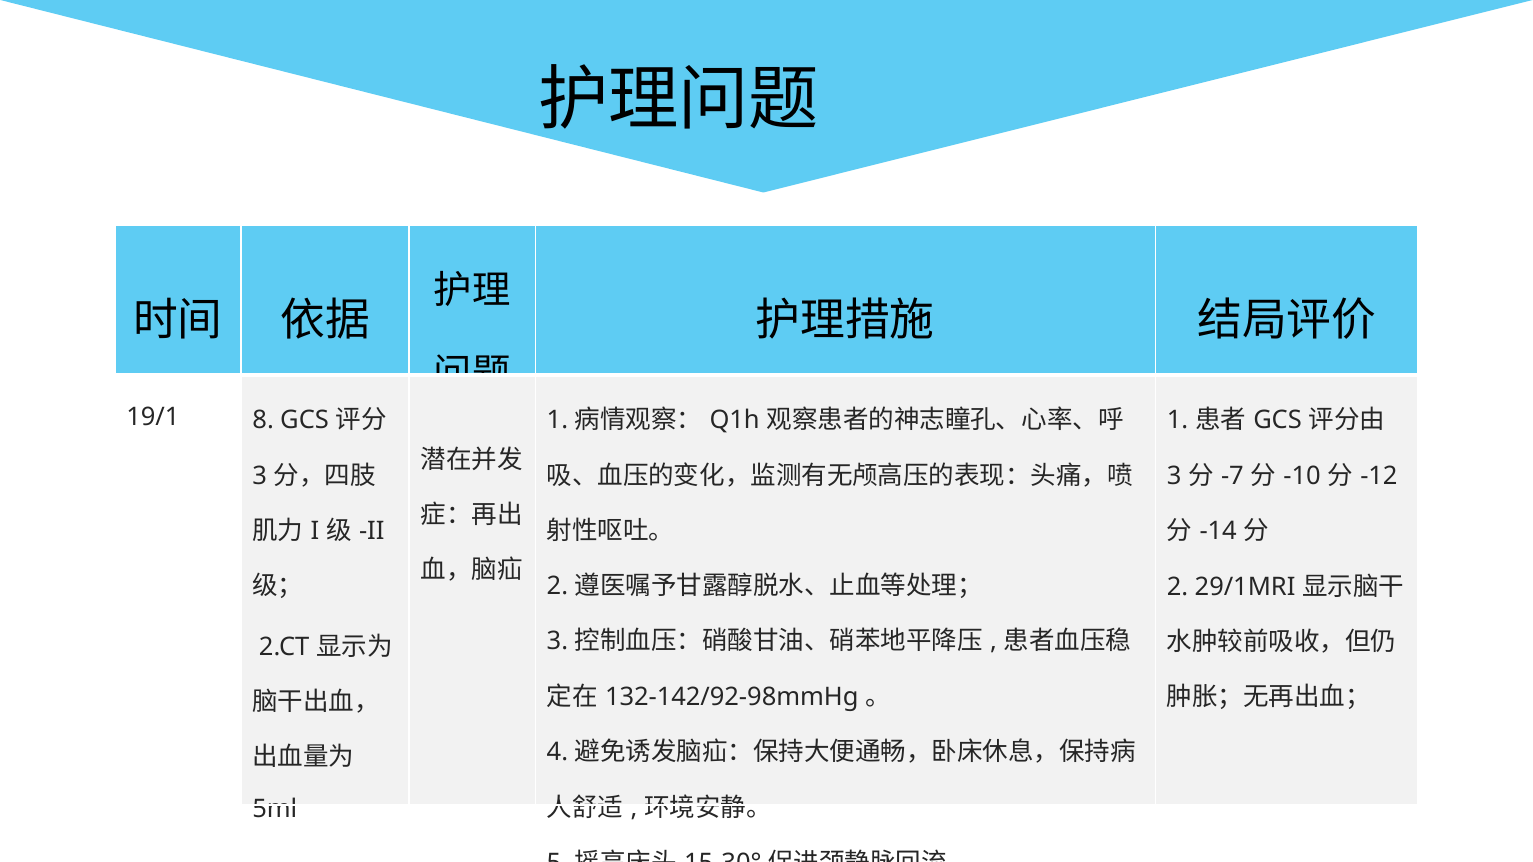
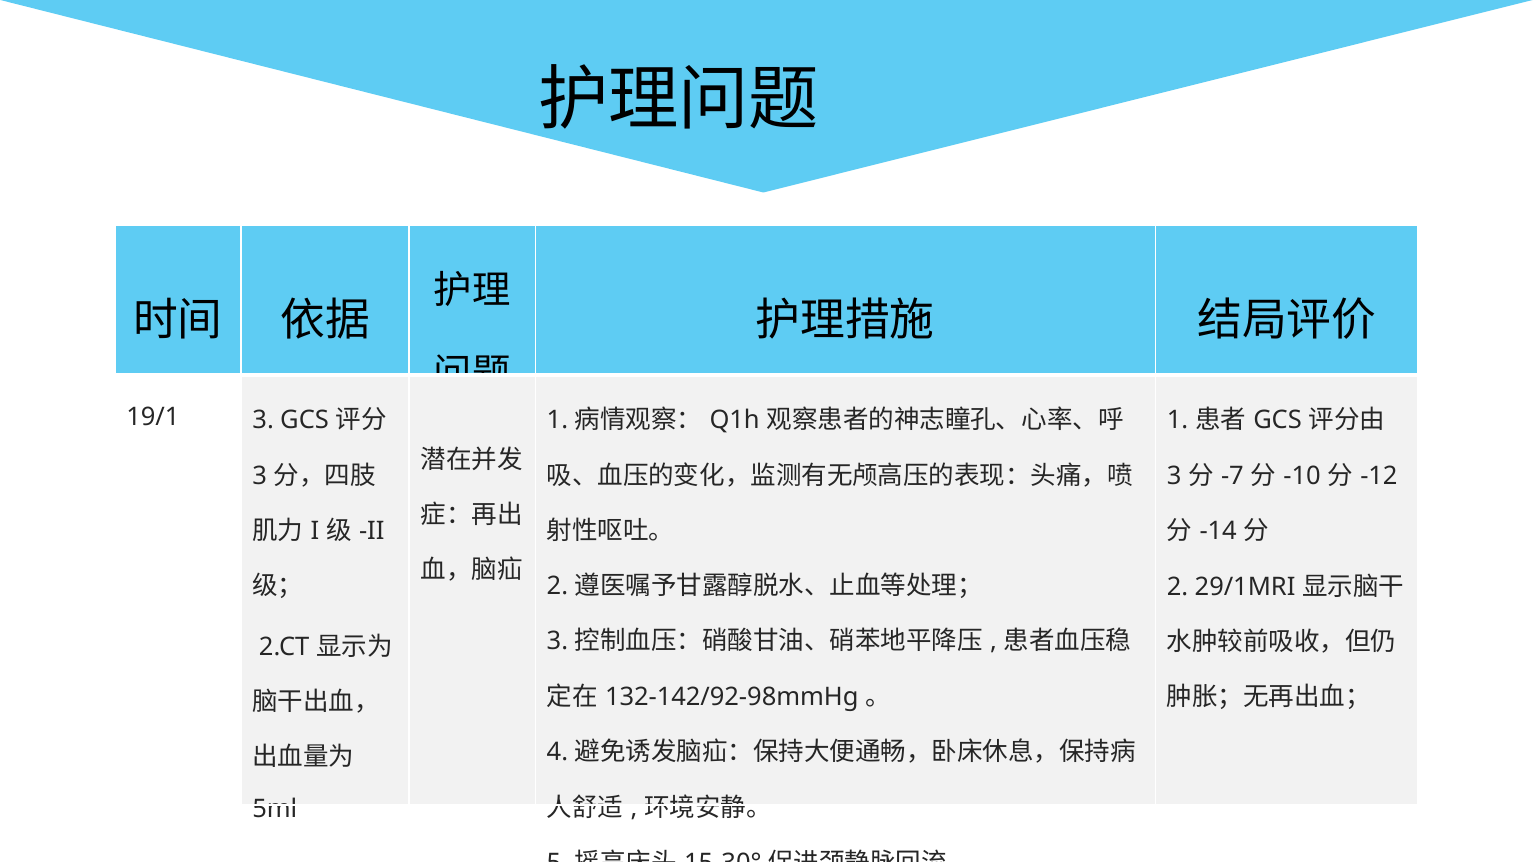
19/1 8: 8 -> 3 (263, 420)
